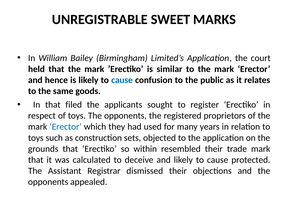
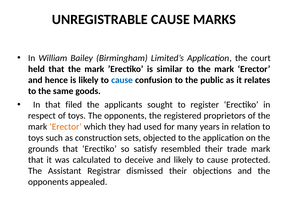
UNREGISTRABLE SWEET: SWEET -> CAUSE (170, 19)
Erector colour: blue -> orange (66, 127)
within: within -> satisfy (145, 149)
